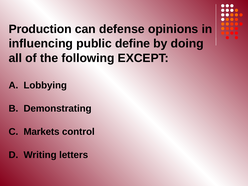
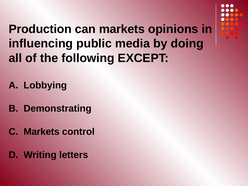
can defense: defense -> markets (122, 29)
define: define -> media (133, 44)
